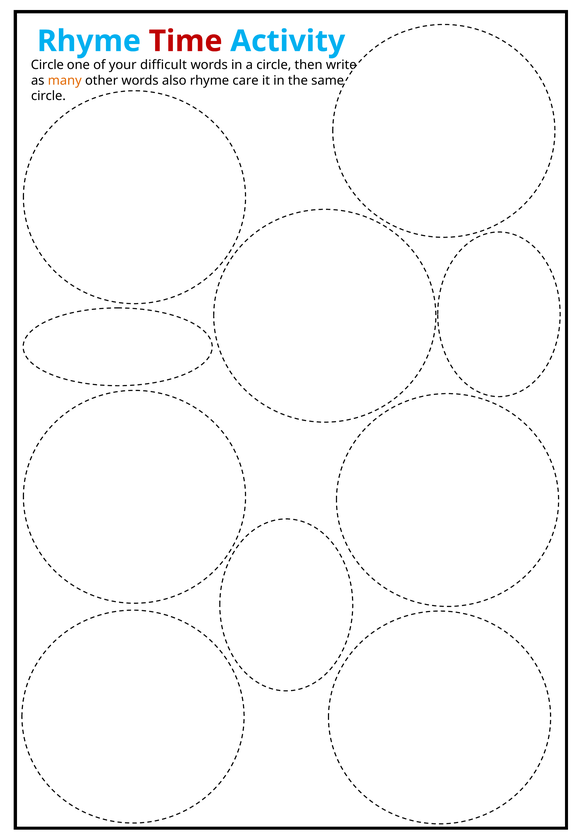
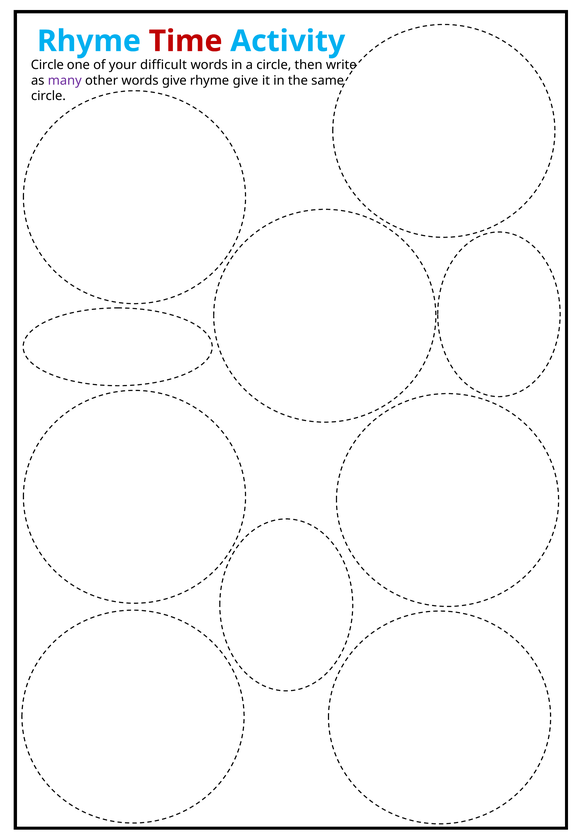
many colour: orange -> purple (65, 81)
words also: also -> give (174, 81)
rhyme care: care -> give (245, 81)
